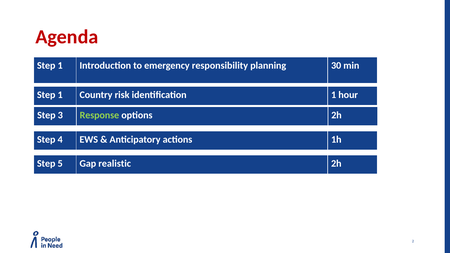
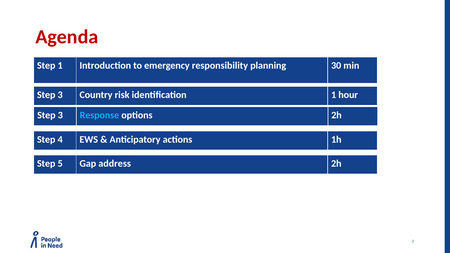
1: 1 -> 3 (60, 95)
Response colour: light green -> light blue (99, 115)
realistic: realistic -> address (115, 164)
